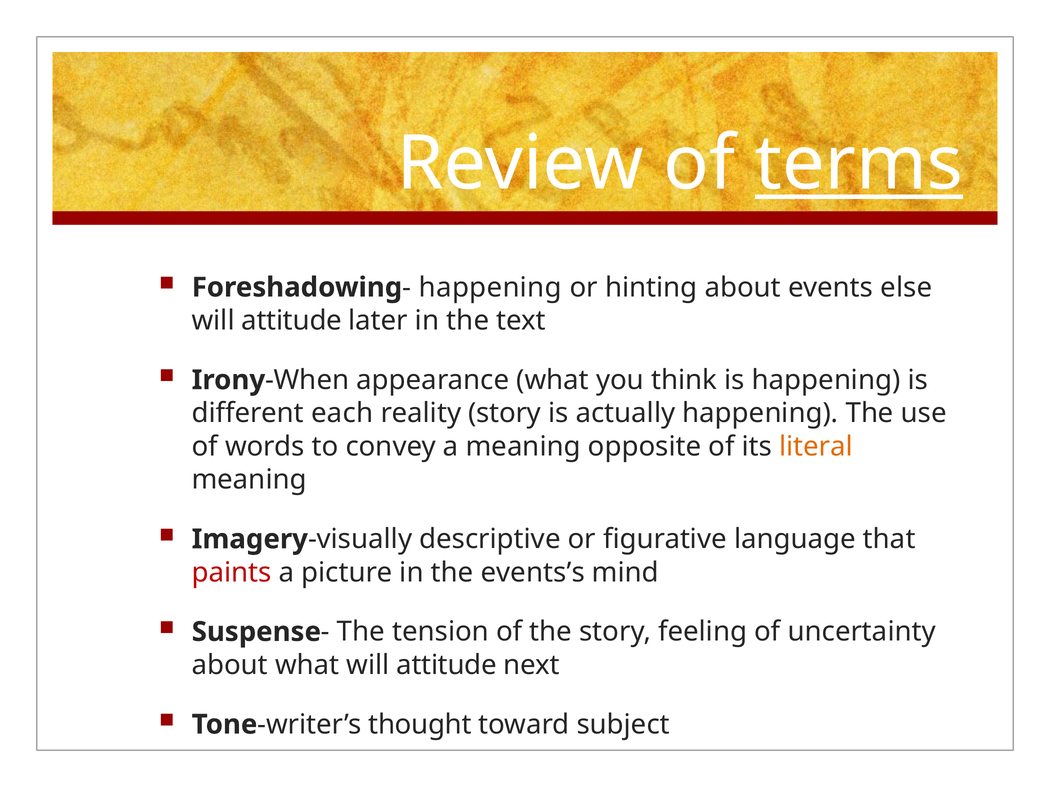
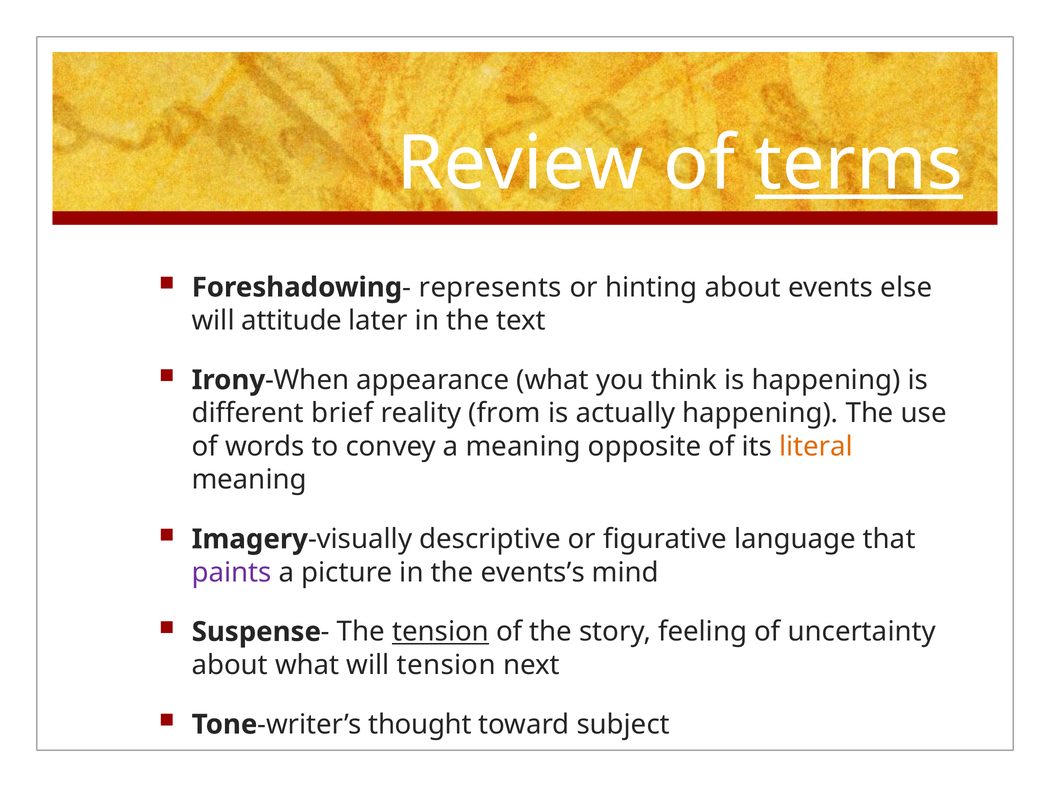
happening: happening -> represents (490, 288)
each: each -> brief (342, 414)
reality story: story -> from (504, 414)
paints colour: red -> purple (232, 573)
tension underline: none -> present (441, 632)
what will attitude: attitude -> tension (446, 665)
